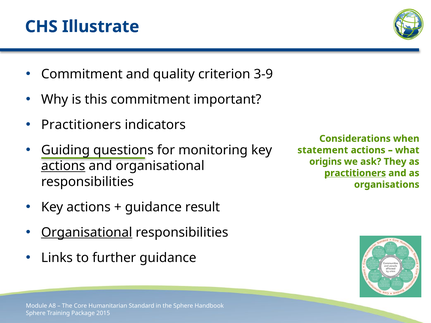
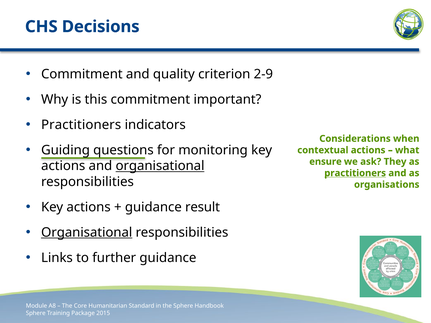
Illustrate: Illustrate -> Decisions (101, 27)
3-9: 3-9 -> 2-9 (263, 74)
statement: statement -> contextual (323, 150)
origins: origins -> ensure (326, 162)
actions underline: present -> none (63, 166)
organisational underline: none -> present (160, 166)
